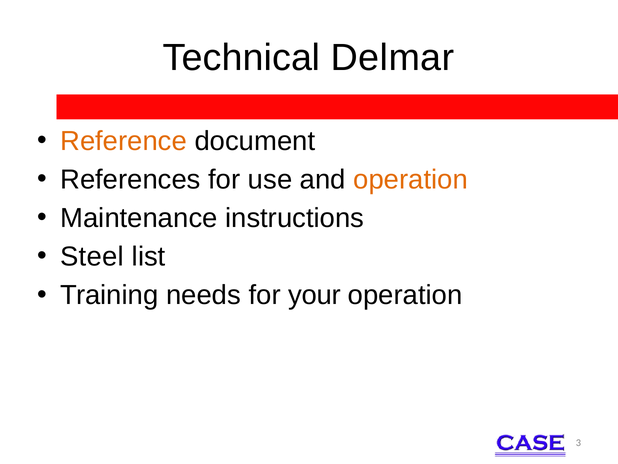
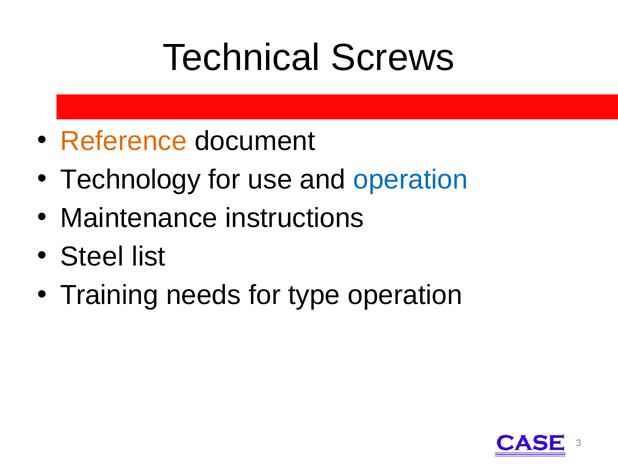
Delmar: Delmar -> Screws (393, 58)
References: References -> Technology (131, 180)
operation colour: orange -> blue (411, 180)
your: your -> type (314, 295)
